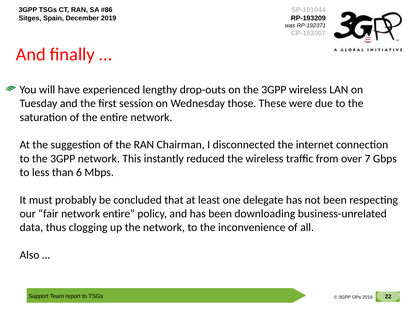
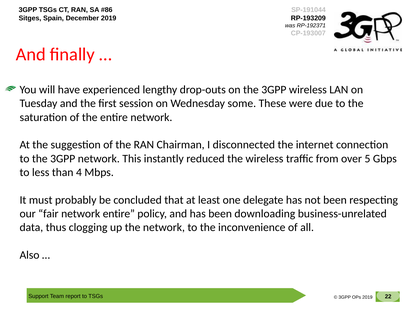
those: those -> some (242, 104)
7: 7 -> 5 (367, 159)
6: 6 -> 4 (79, 173)
